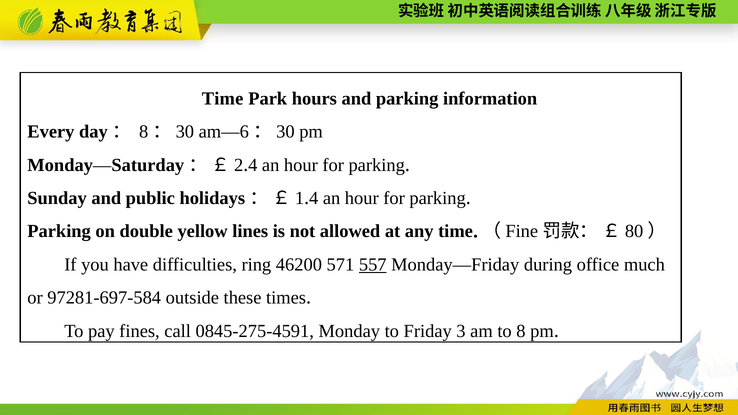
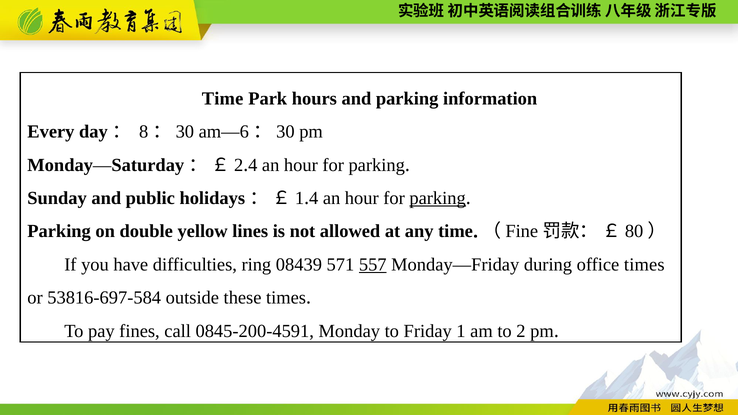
parking underline: none -> present (438, 198)
46200: 46200 -> 08439 (299, 265)
office much: much -> times (644, 265)
97281-697-584: 97281-697-584 -> 53816-697-584 (104, 298)
0845-275-4591: 0845-275-4591 -> 0845-200-4591 (255, 331)
3: 3 -> 1 (461, 331)
8: 8 -> 2 (521, 331)
